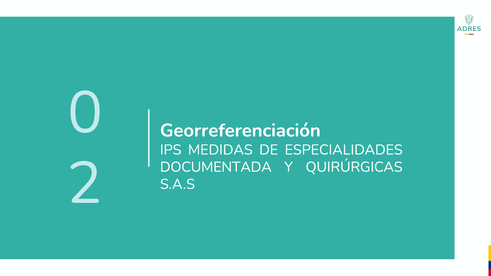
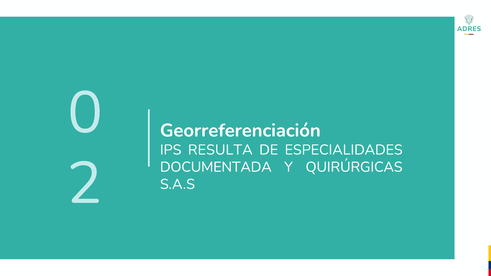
MEDIDAS: MEDIDAS -> RESULTA (220, 150)
